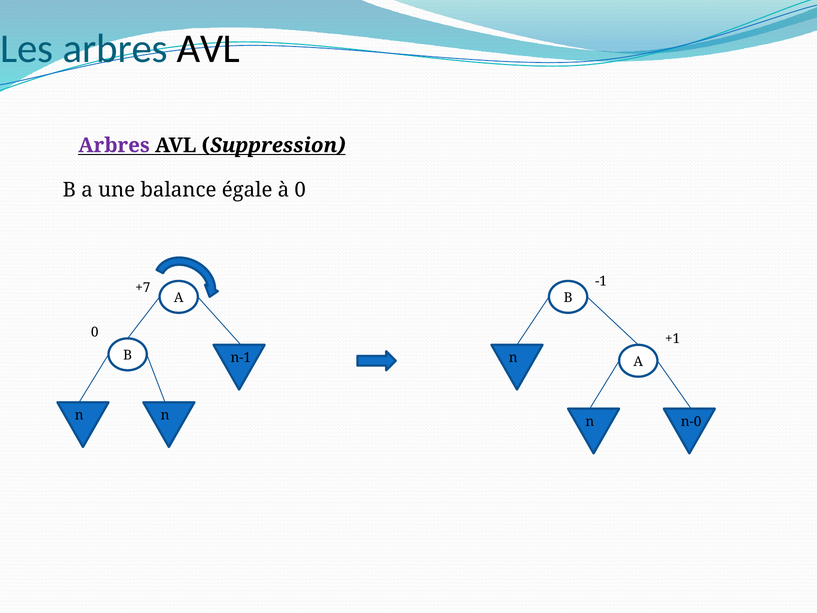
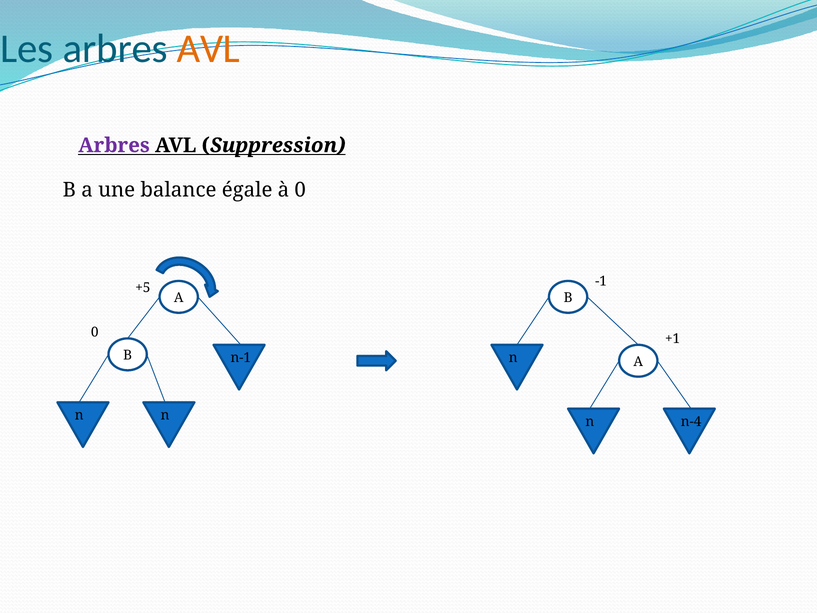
AVL colour: black -> orange (208, 49)
+7: +7 -> +5 (143, 288)
n-0: n-0 -> n-4 (691, 422)
